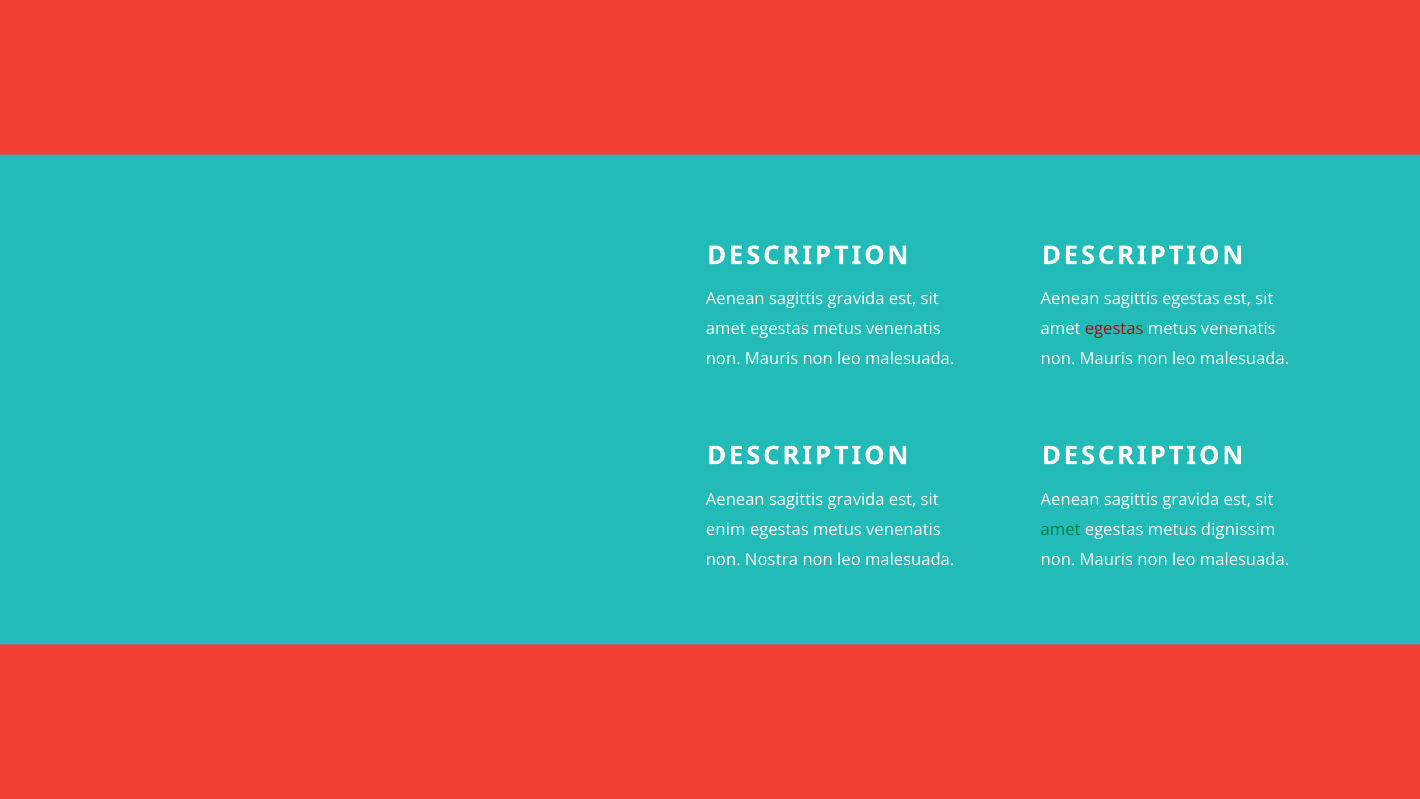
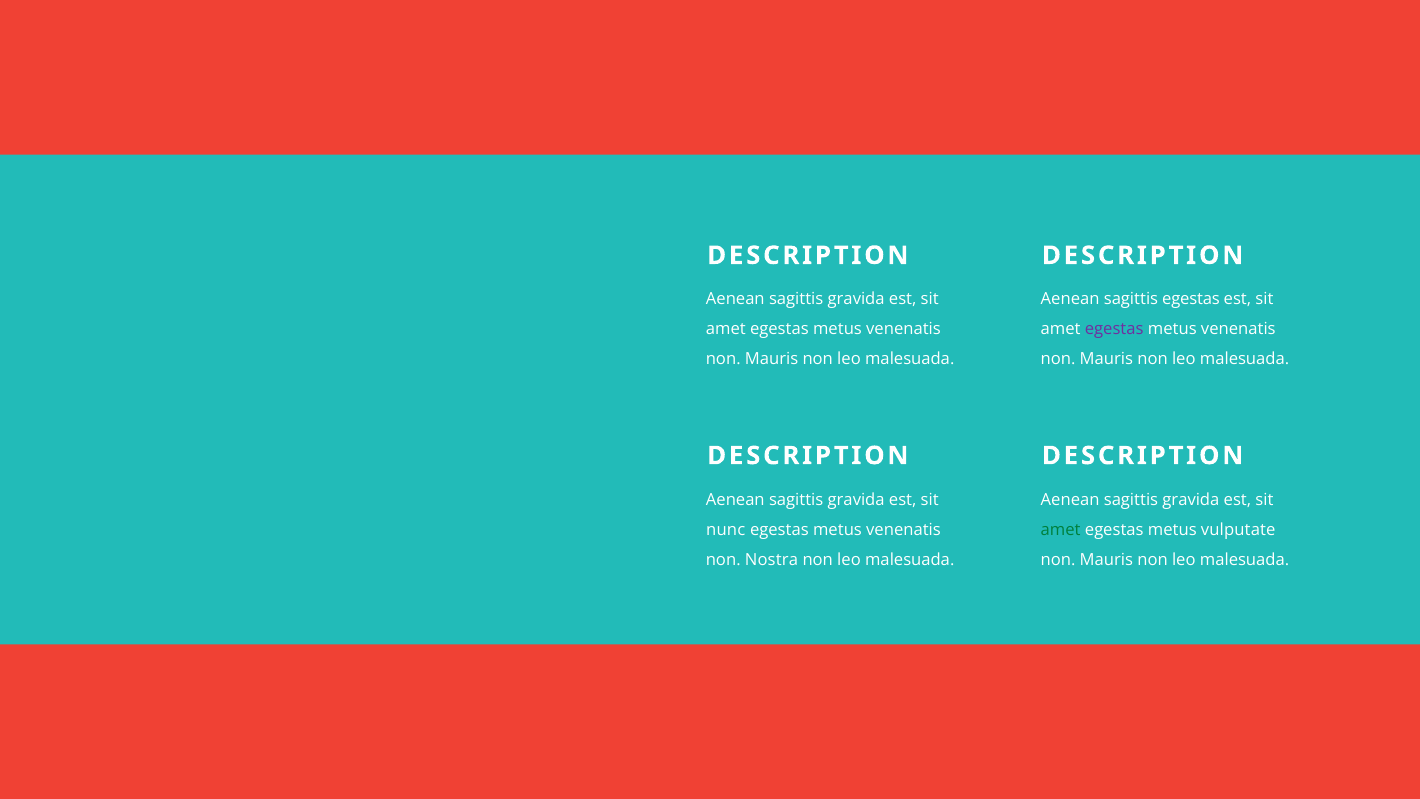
egestas colour: red -> purple (1114, 329)
enim: enim -> nunc (726, 529)
dignissim: dignissim -> vulputate (1238, 529)
